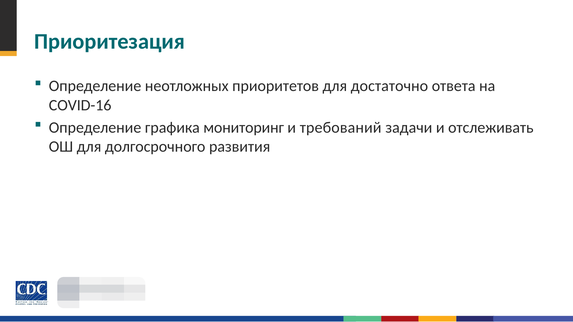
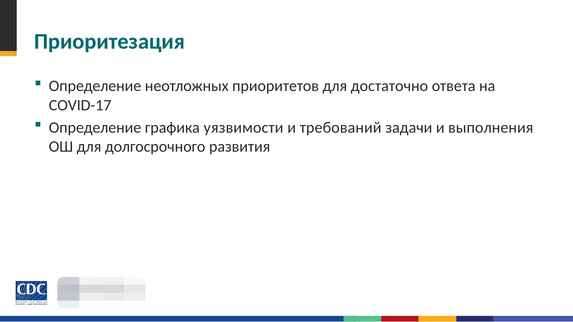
COVID-16: COVID-16 -> COVID-17 (80, 105)
мониторинг: мониторинг -> уязвимости (244, 128)
отслеживать: отслеживать -> выполнения (491, 128)
